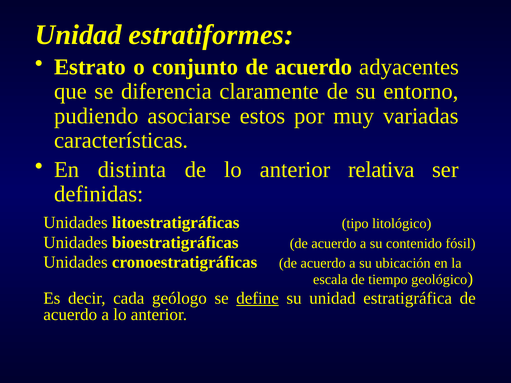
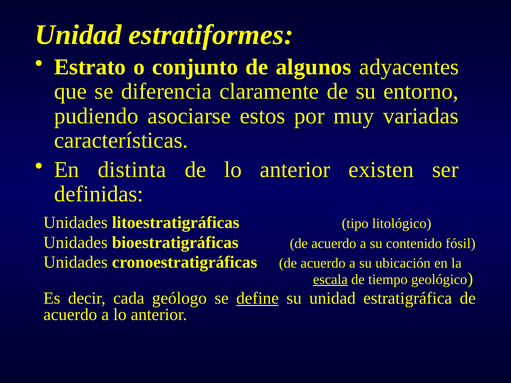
conjunto de acuerdo: acuerdo -> algunos (313, 67)
relativa: relativa -> existen (381, 170)
escala underline: none -> present (330, 280)
